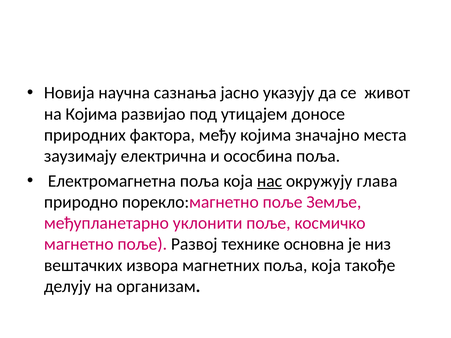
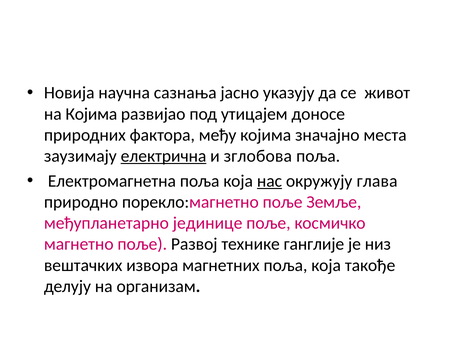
електрична underline: none -> present (164, 156)
ососбина: ососбина -> зглобова (258, 156)
уклонити: уклонити -> јединице (208, 223)
основна: основна -> ганглије (314, 244)
